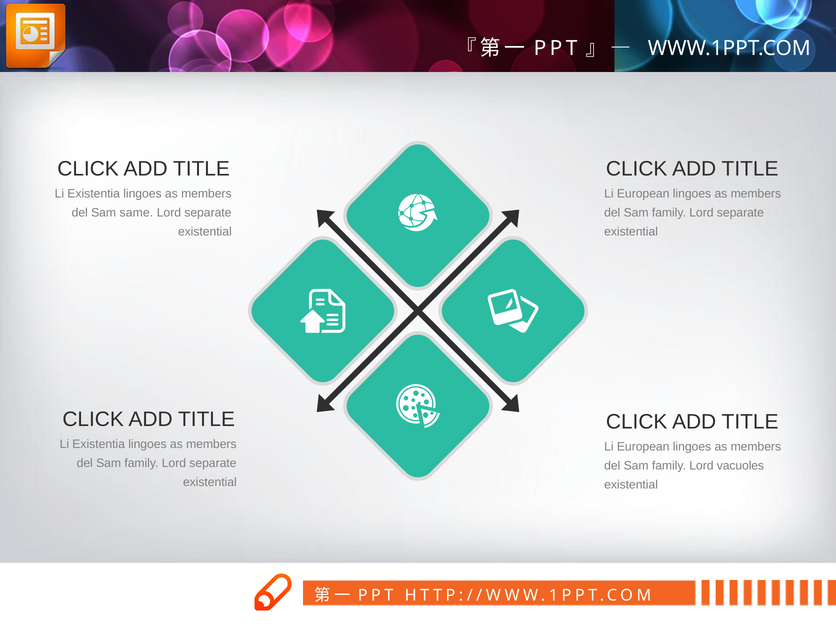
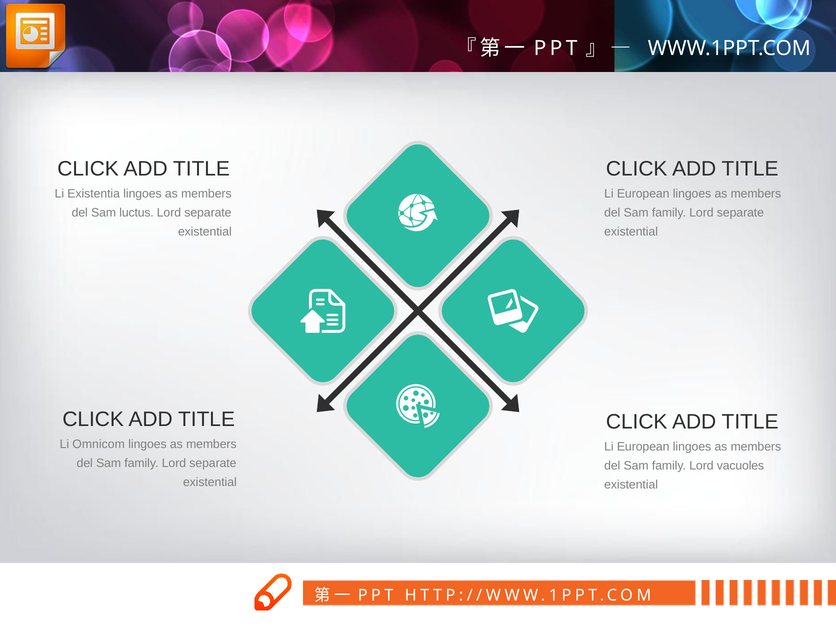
same: same -> luctus (137, 213)
Existentia: Existentia -> Omnicom (99, 444)
